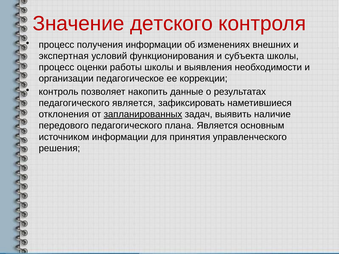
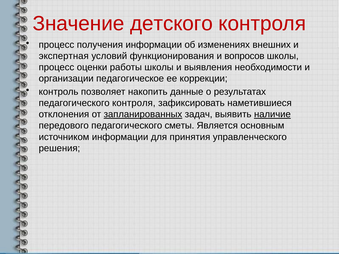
субъекта: субъекта -> вопросов (244, 56)
педагогического является: является -> контроля (134, 103)
наличие underline: none -> present (272, 114)
плана: плана -> сметы (179, 126)
